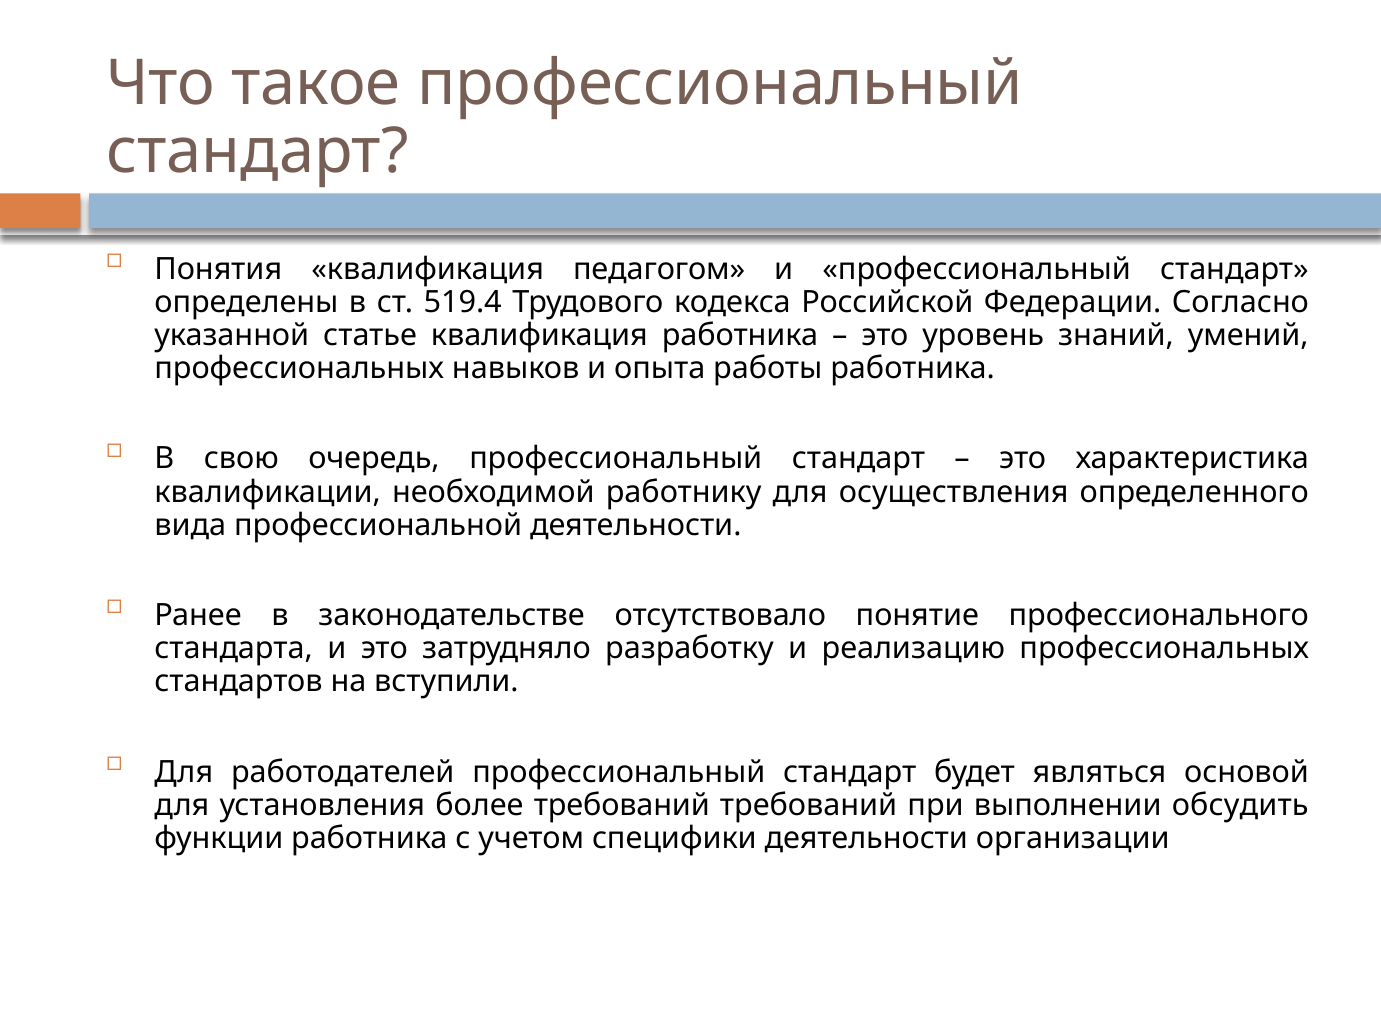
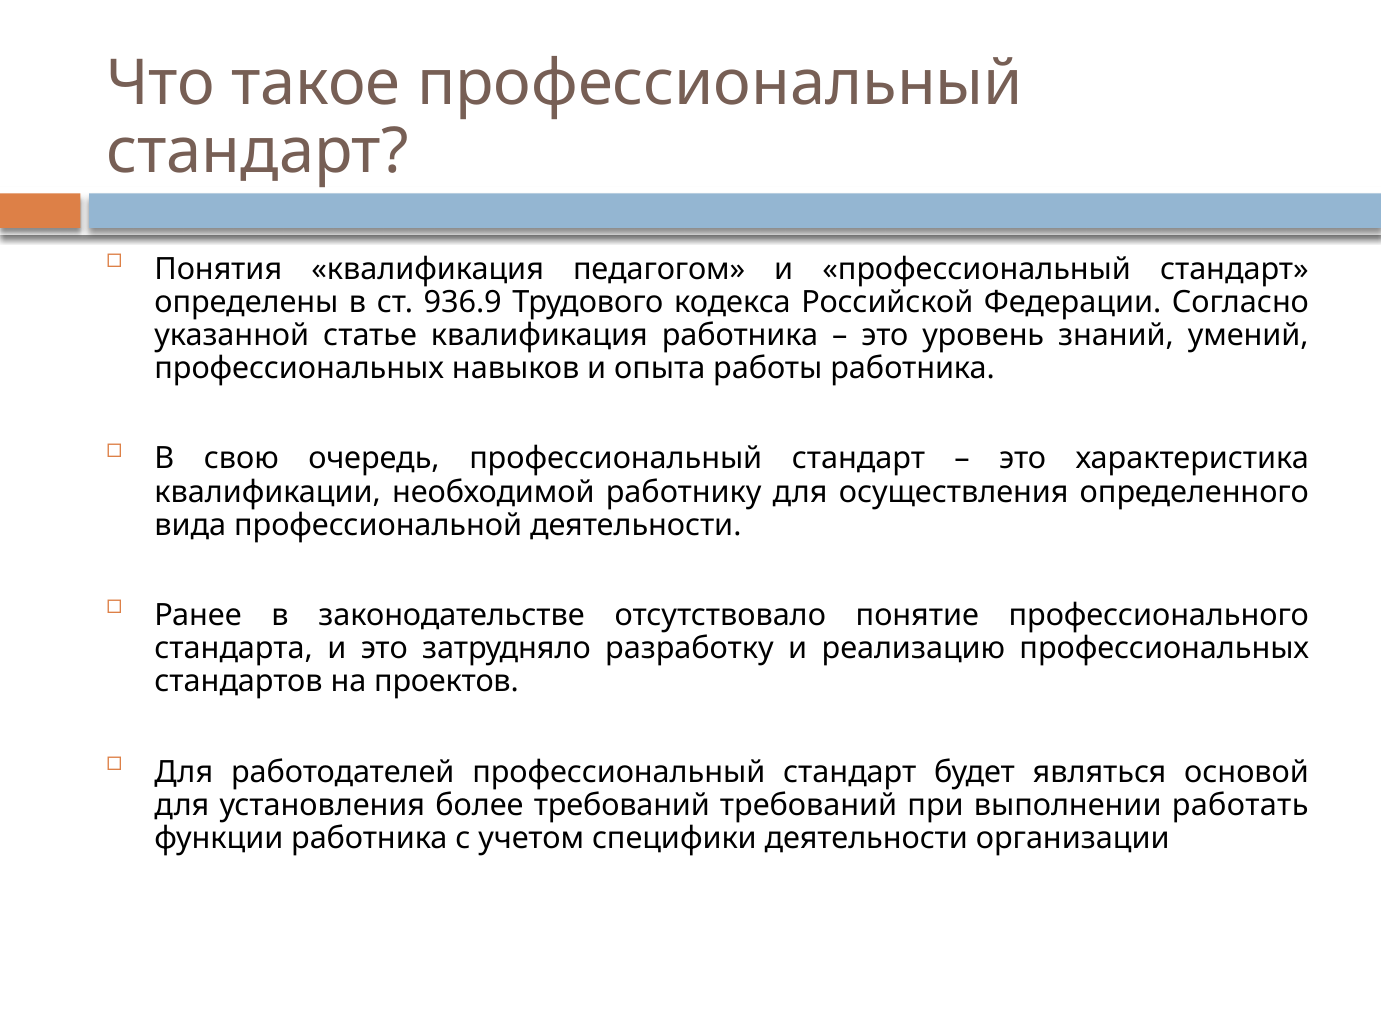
519.4: 519.4 -> 936.9 (463, 302)
вступили: вступили -> проектов (446, 682)
обсудить: обсудить -> работать (1240, 805)
